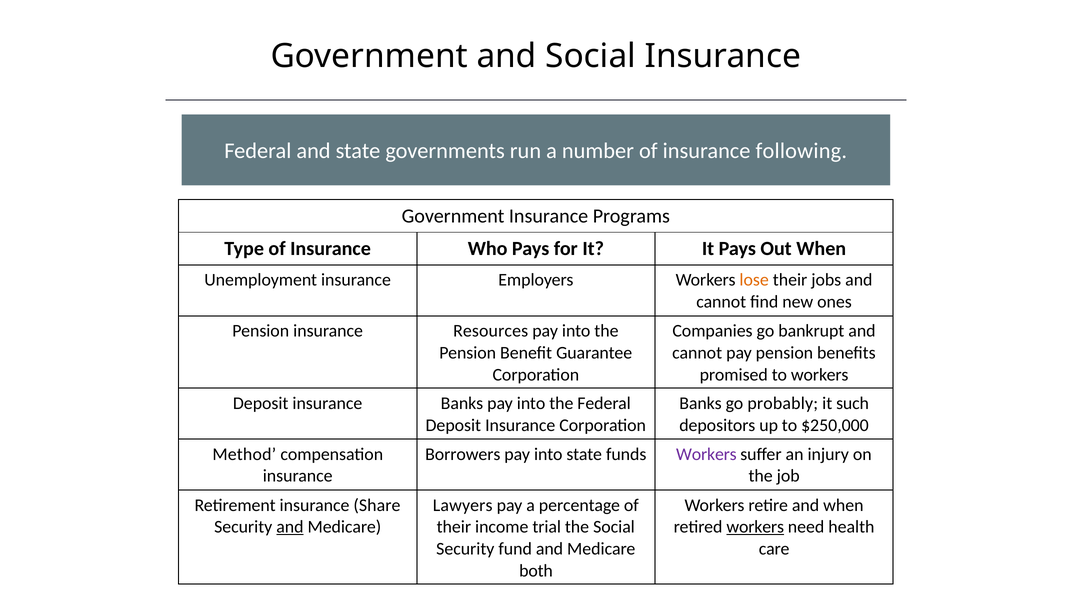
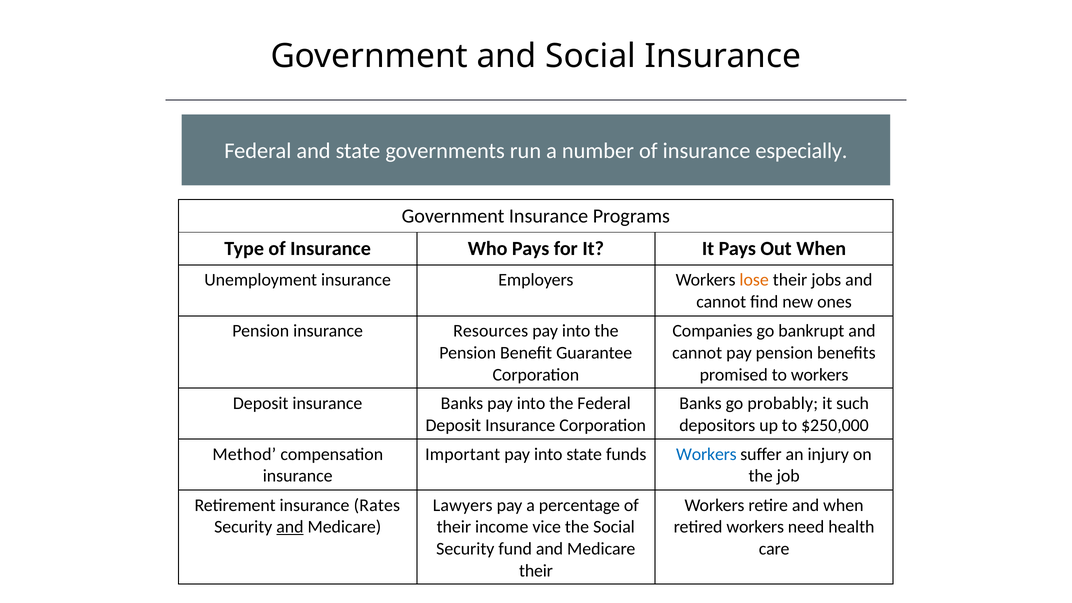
following: following -> especially (801, 151)
Borrowers: Borrowers -> Important (463, 454)
Workers colour: purple -> blue (706, 454)
Share: Share -> Rates (377, 505)
trial: trial -> vice (547, 527)
workers underline: present -> none (755, 527)
both: both -> their (536, 571)
